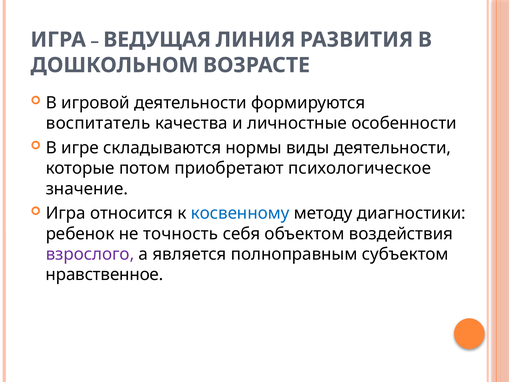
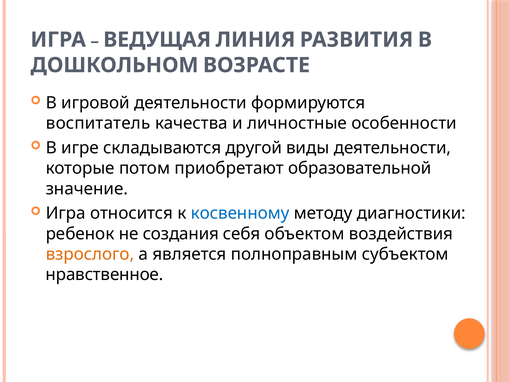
нормы: нормы -> другой (254, 148)
психологическое: психологическое -> образовательной (360, 168)
точность: точность -> создания (181, 234)
взрослого colour: purple -> orange (90, 254)
